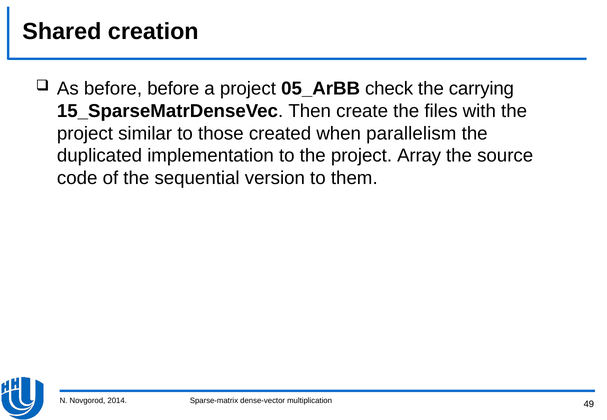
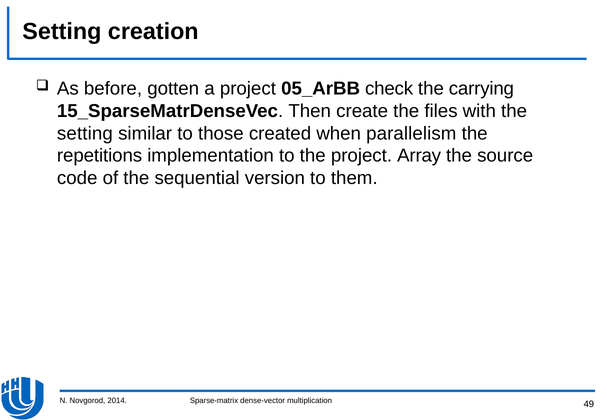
Shared: Shared -> Setting (62, 32)
before before: before -> gotten (173, 89)
project: project -> setting (85, 133)
duplicated: duplicated -> repetitions (100, 156)
